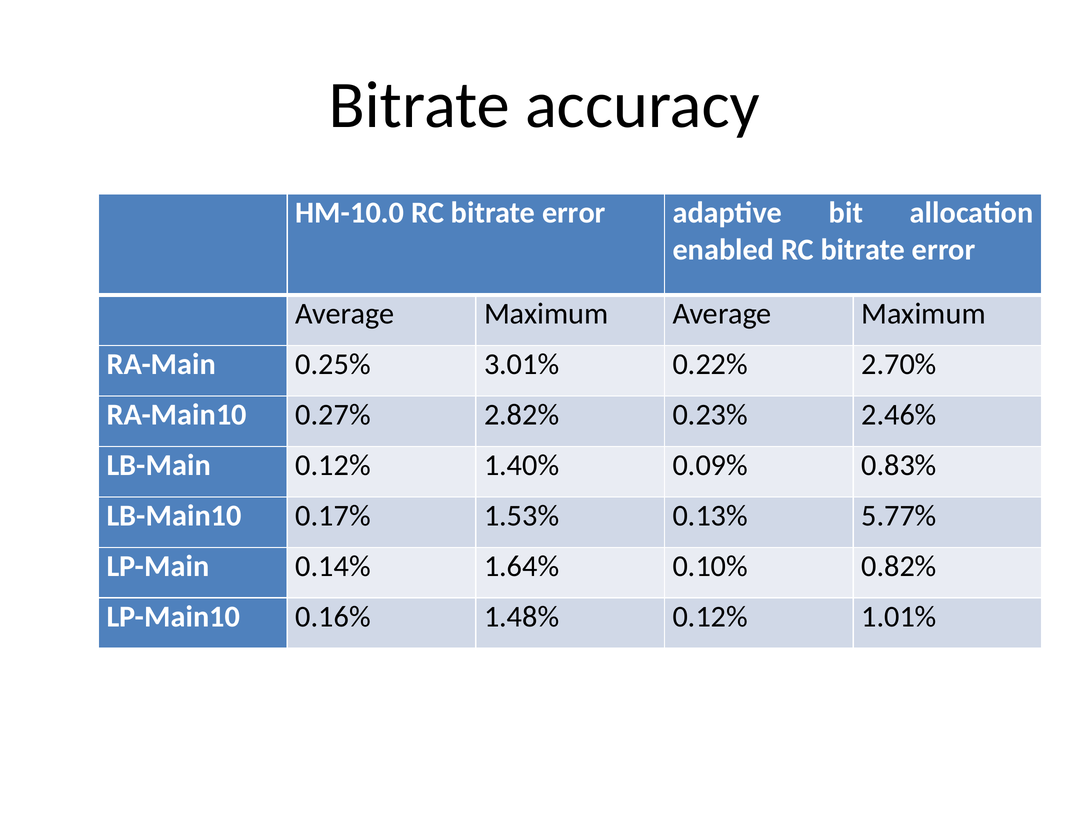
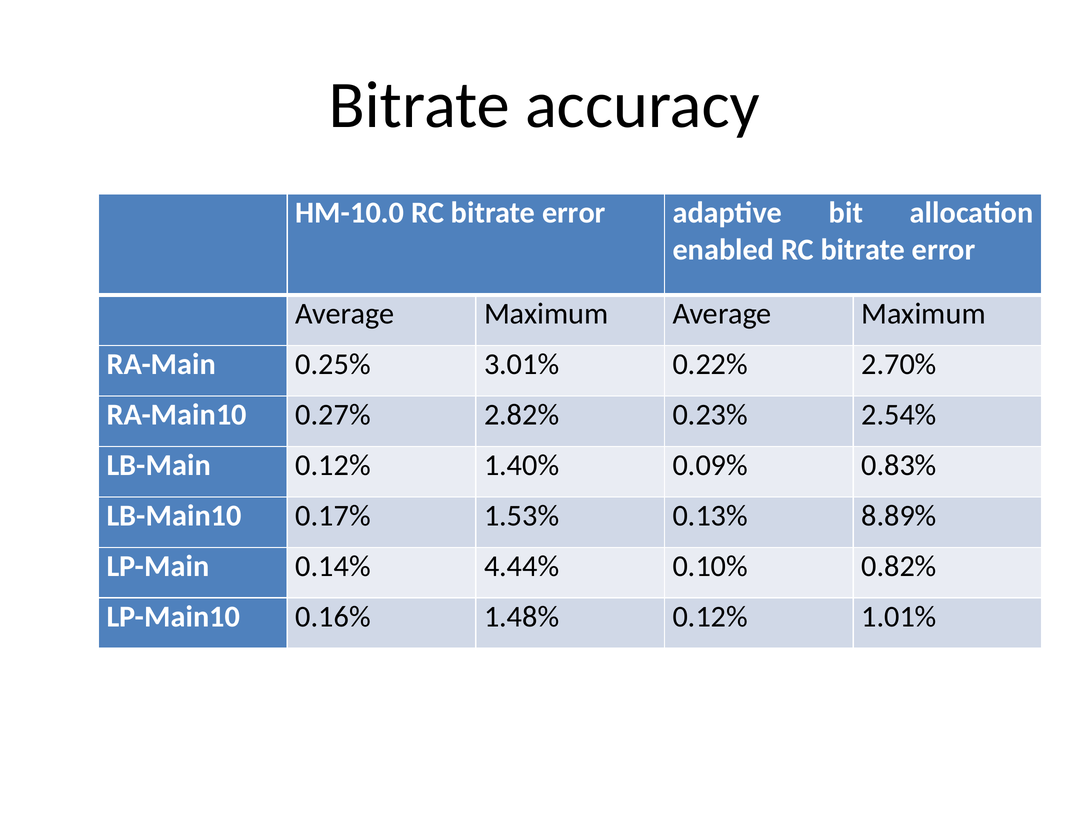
2.46%: 2.46% -> 2.54% (899, 415)
5.77%: 5.77% -> 8.89% (899, 516)
1.64%: 1.64% -> 4.44% (522, 566)
